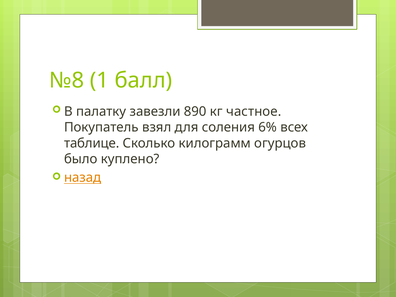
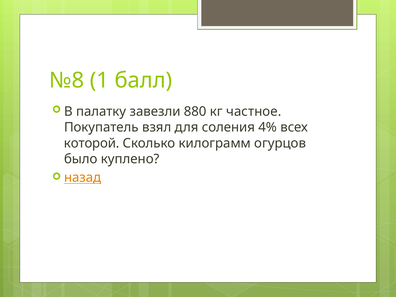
890: 890 -> 880 (195, 111)
6%: 6% -> 4% (268, 127)
таблице: таблице -> которой (92, 143)
